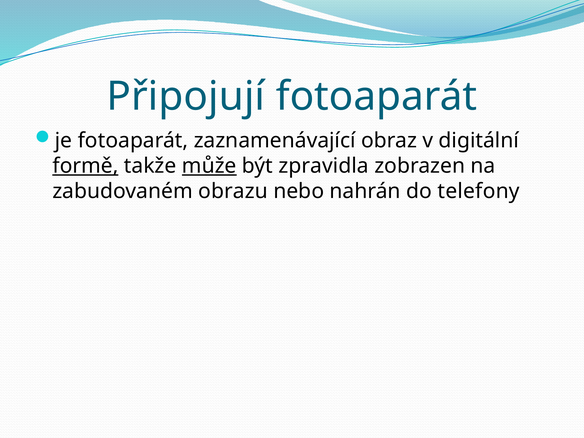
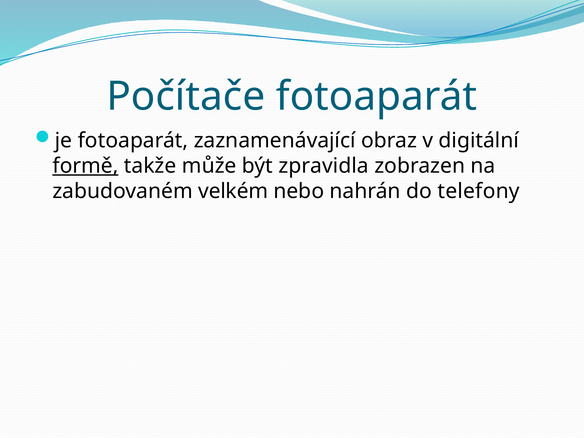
Připojují: Připojují -> Počítače (186, 96)
může underline: present -> none (209, 166)
obrazu: obrazu -> velkém (233, 191)
